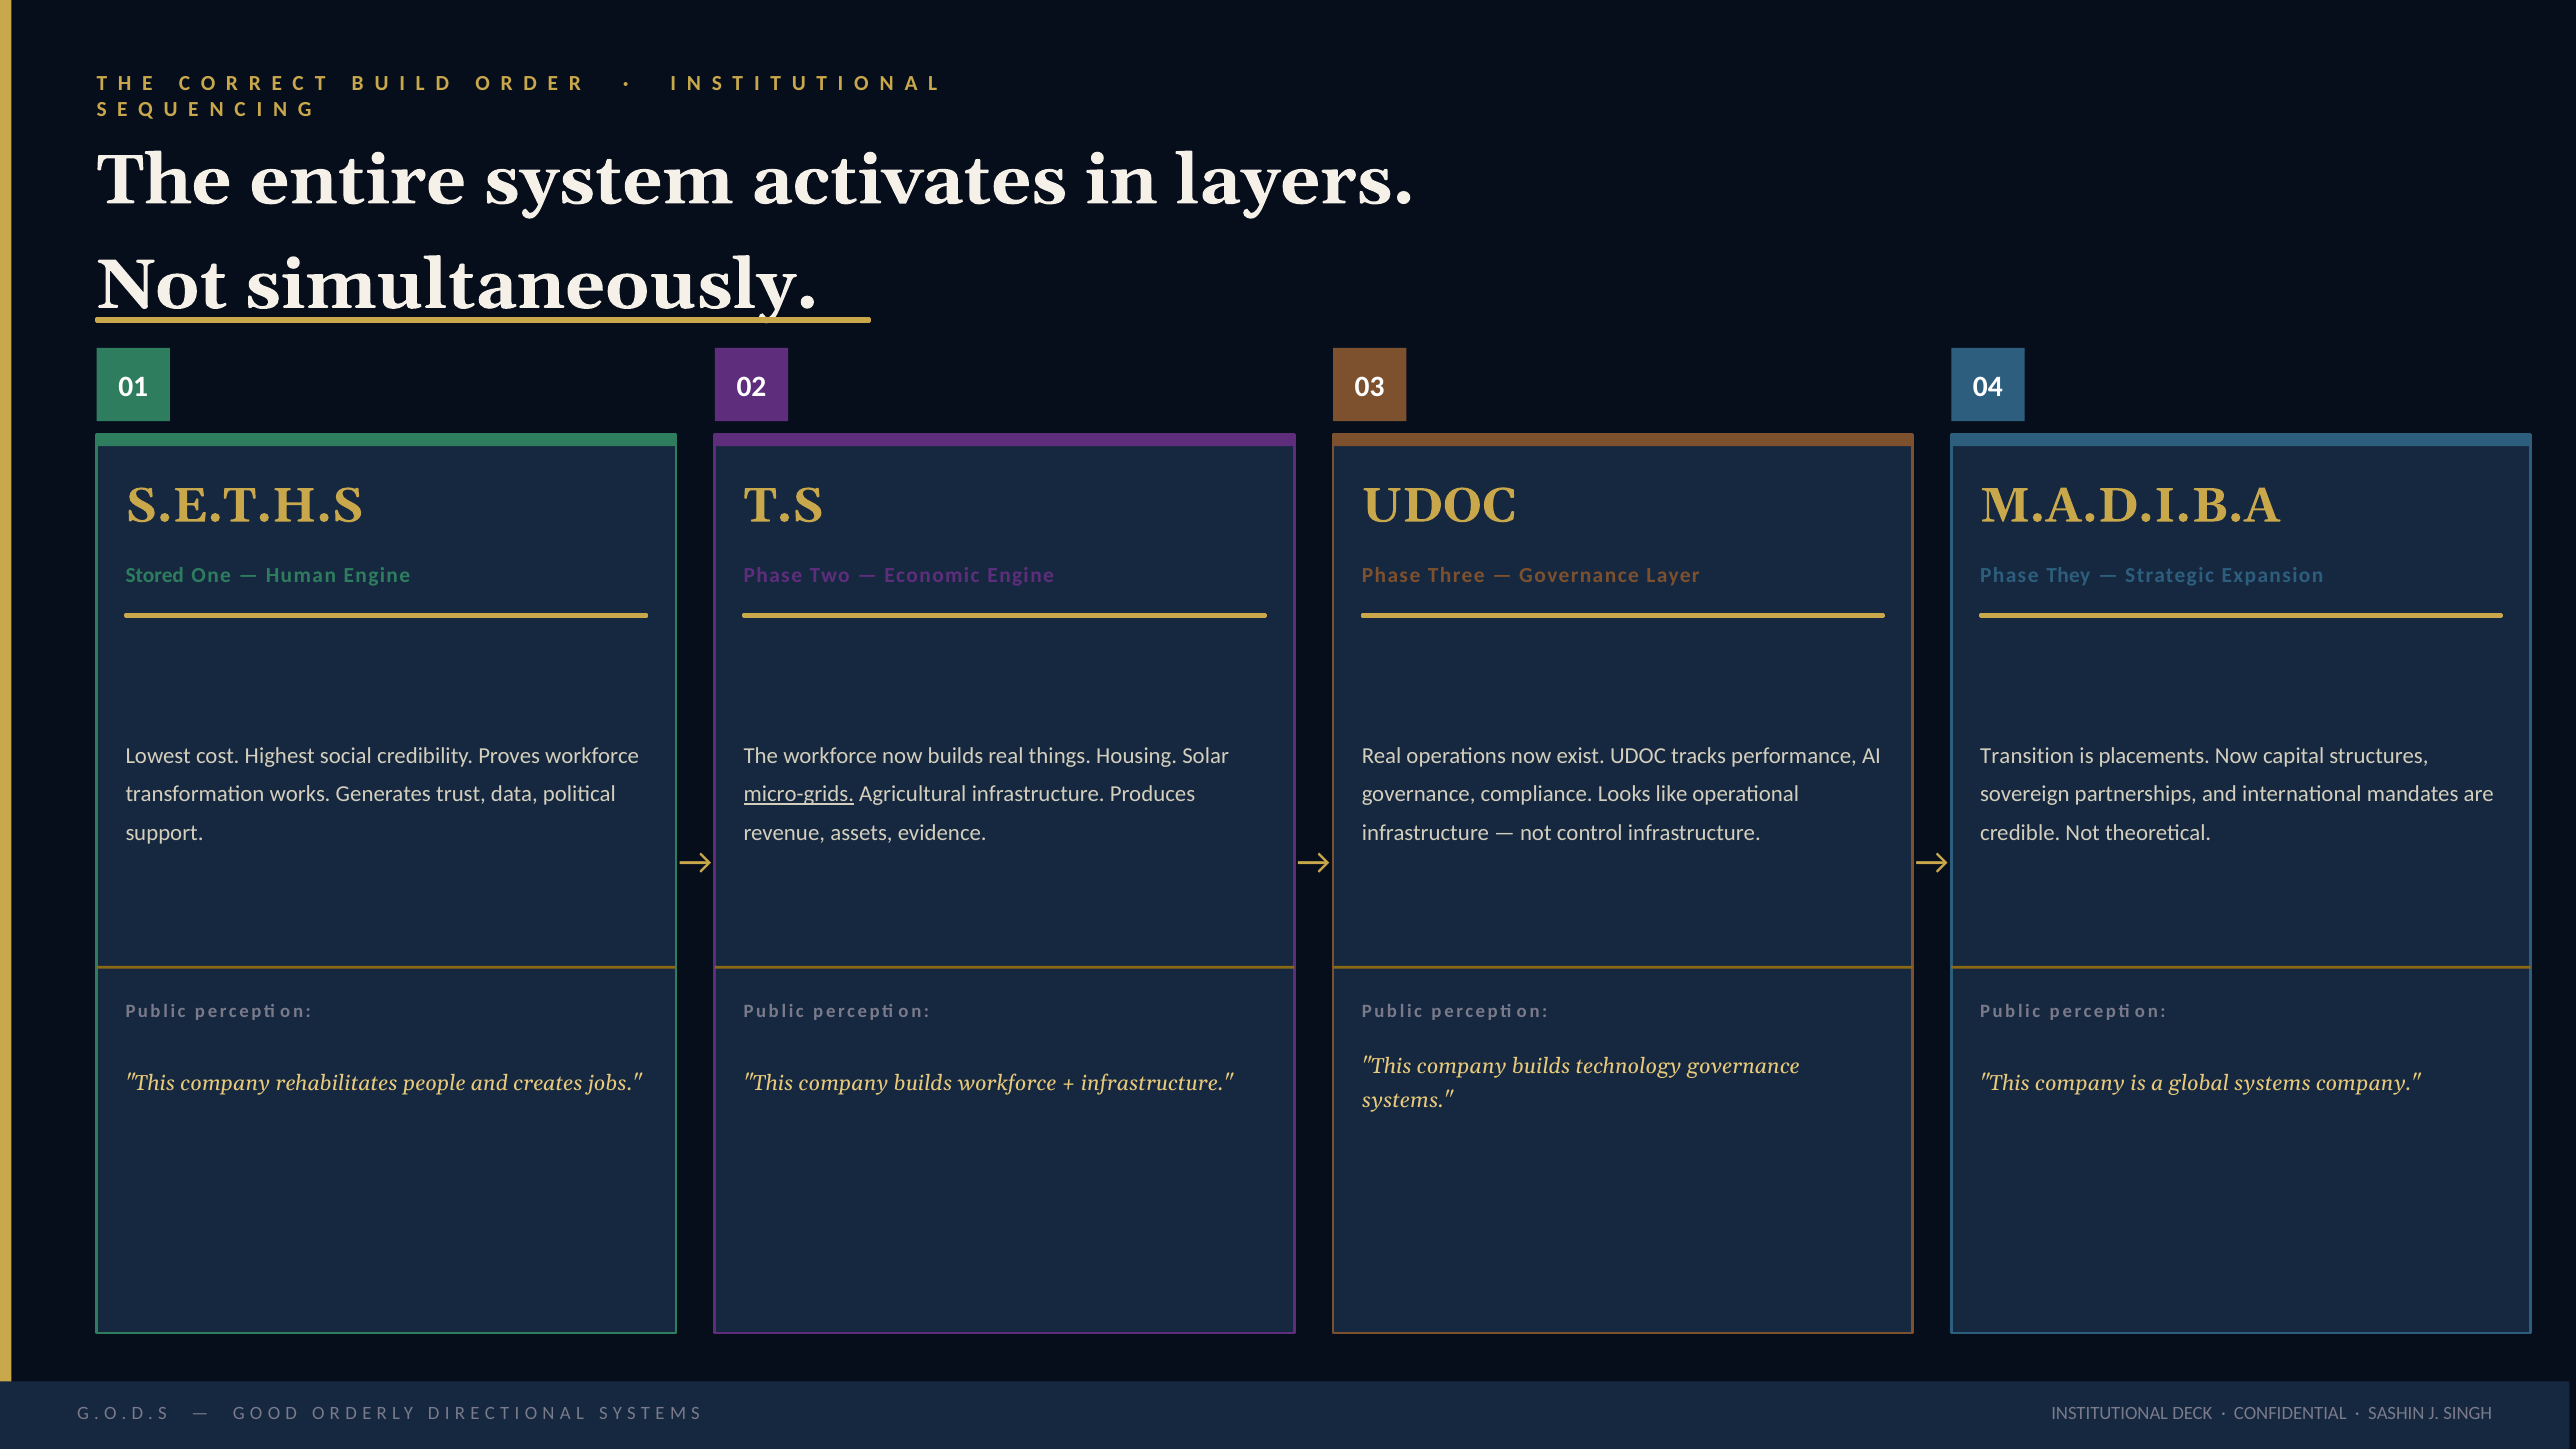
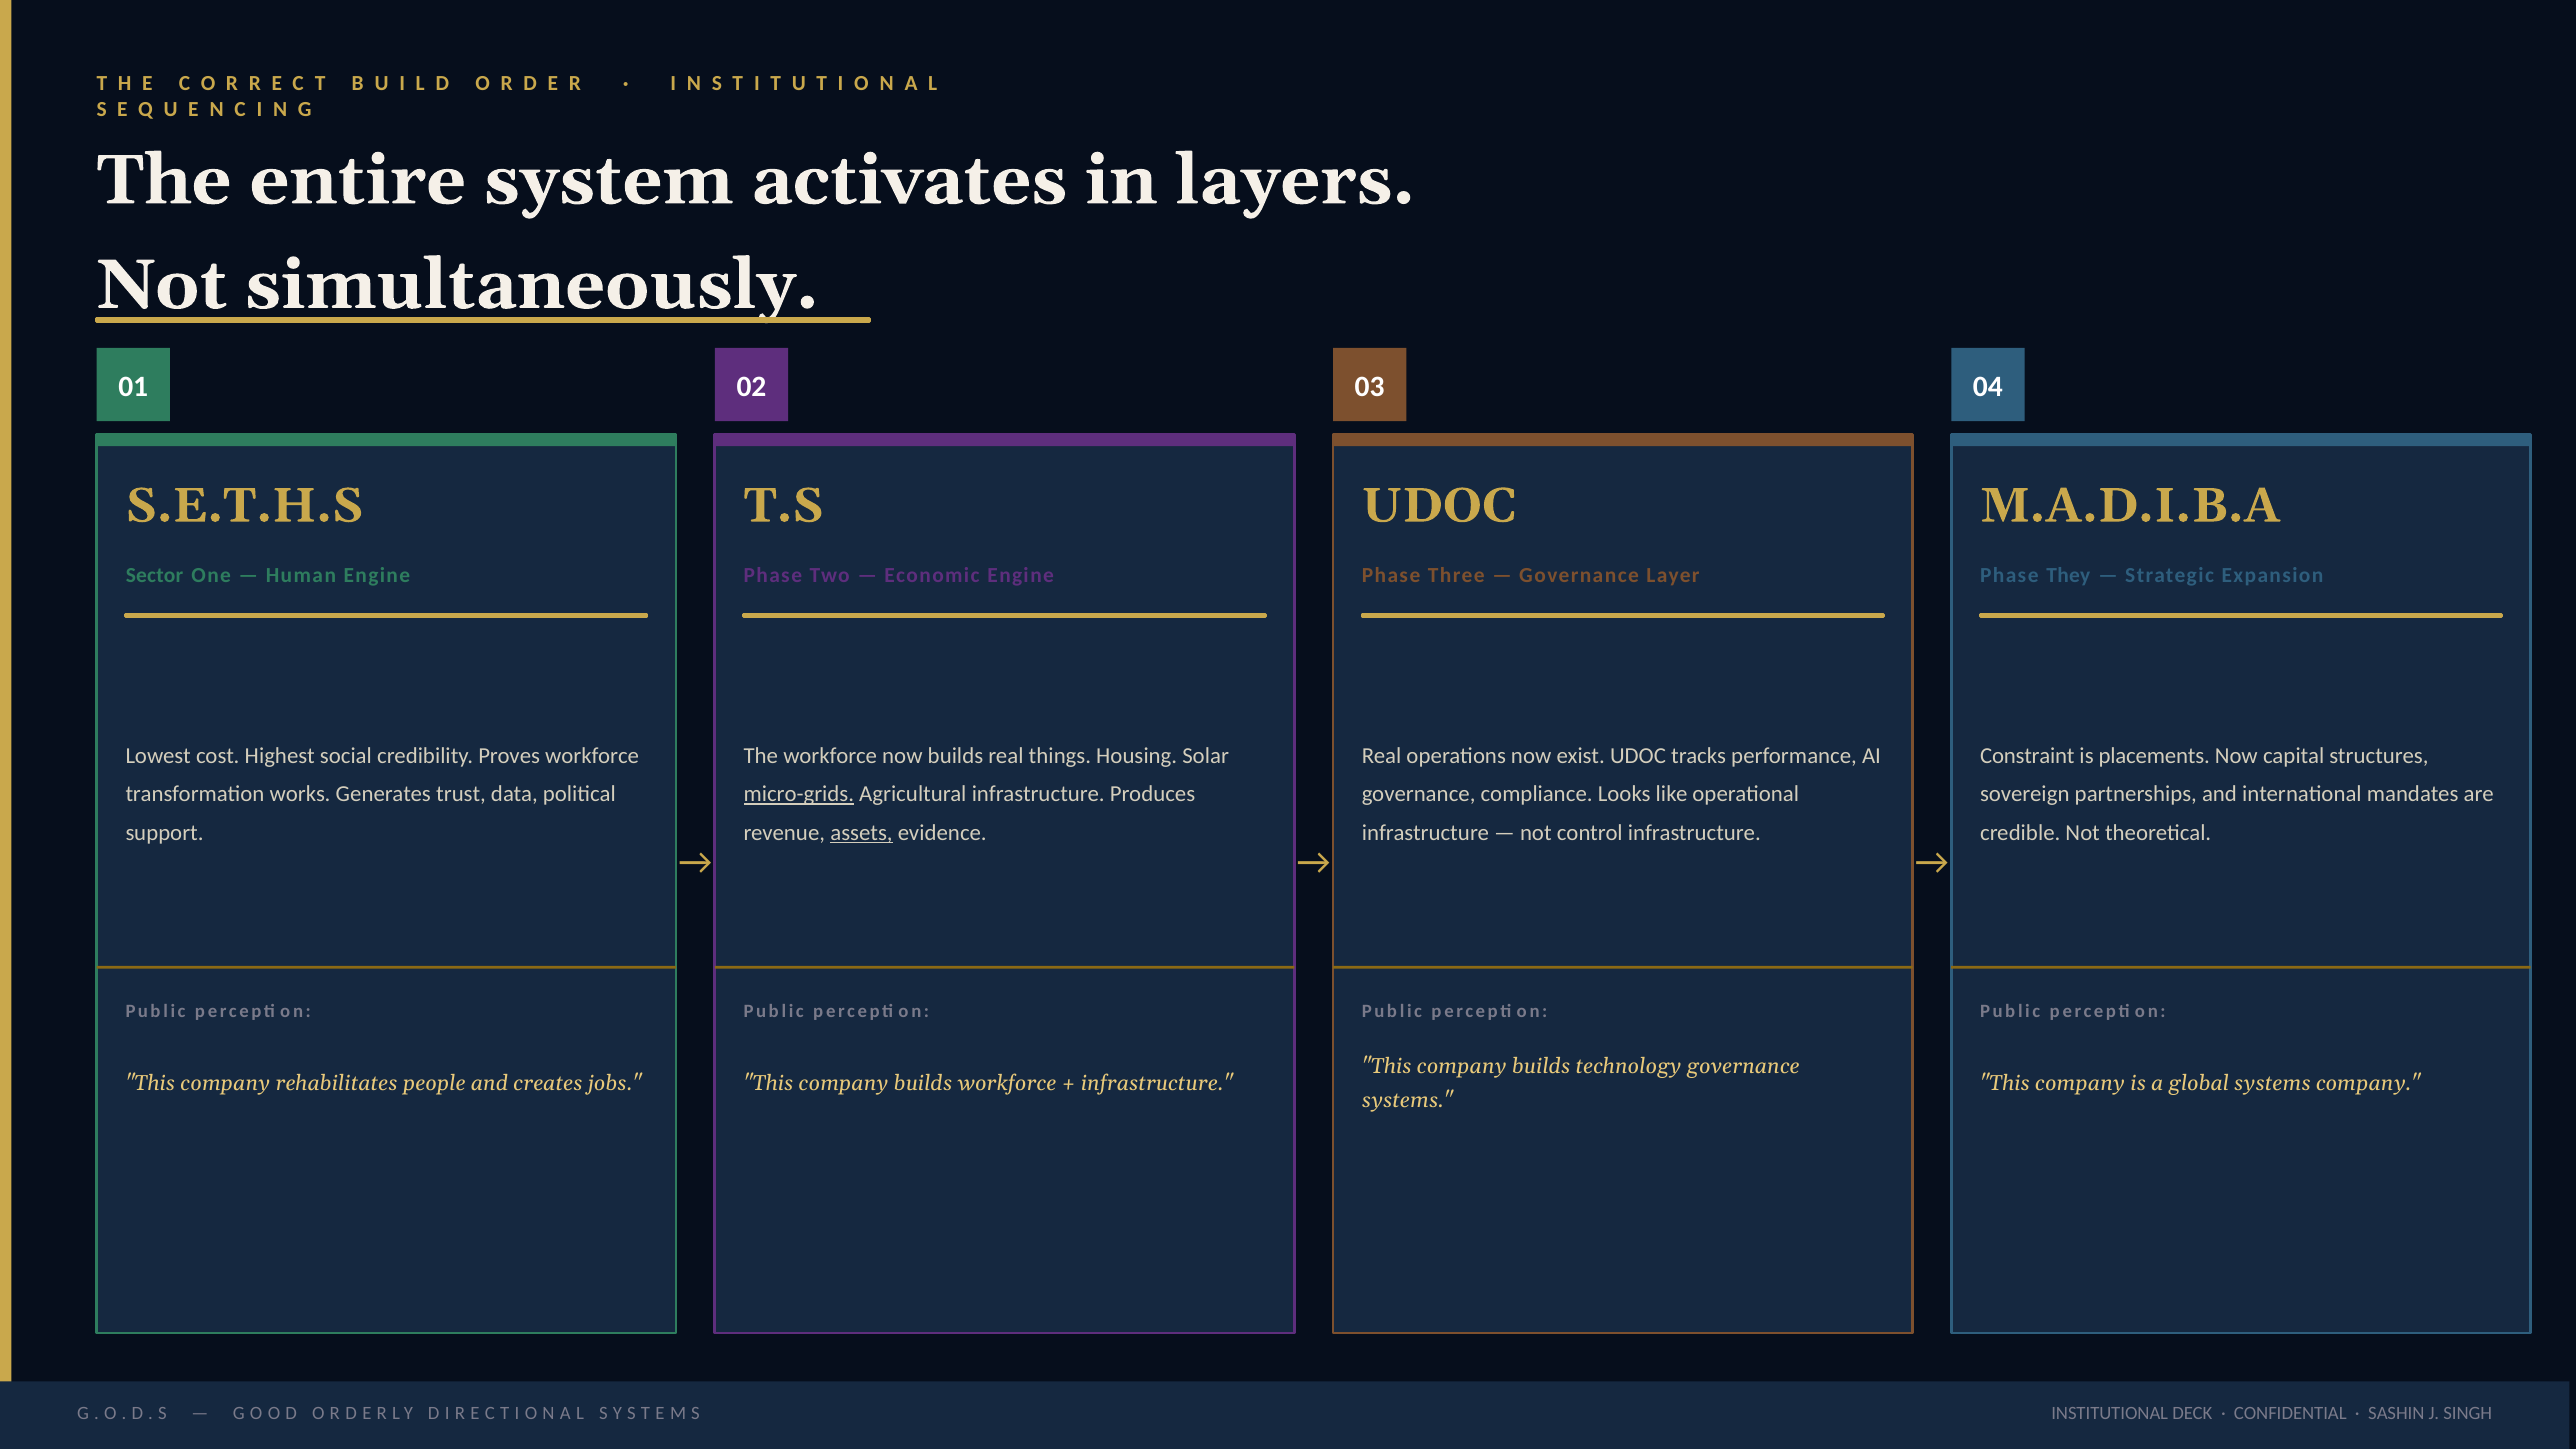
Stored: Stored -> Sector (155, 575)
Transition: Transition -> Constraint (2027, 756)
assets underline: none -> present (862, 833)
